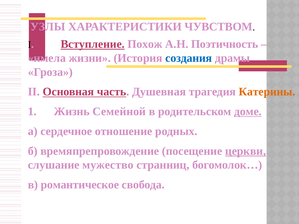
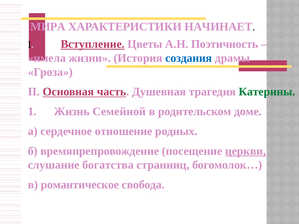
УЗЛЫ: УЗЛЫ -> МИРА (48, 27)
ЧУВСТВОМ: ЧУВСТВОМ -> НАЧИНАЕТ (219, 27)
Похож: Похож -> Цветы (145, 44)
Катерины colour: orange -> green (267, 92)
доме underline: present -> none (248, 112)
мужество: мужество -> богатства (108, 165)
